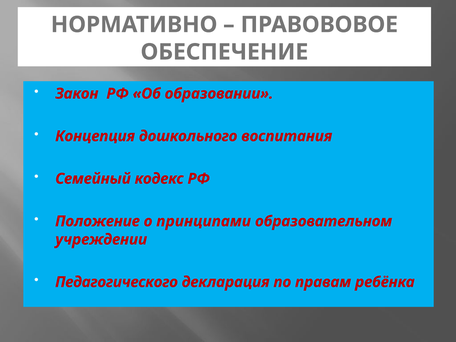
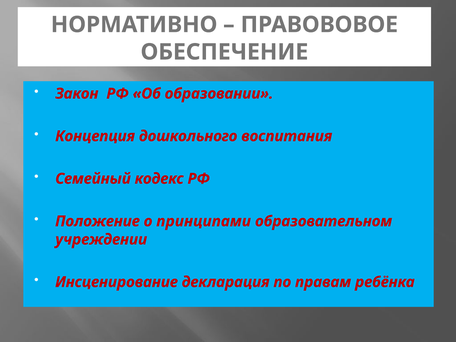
Педагогического: Педагогического -> Инсценирование (116, 282)
